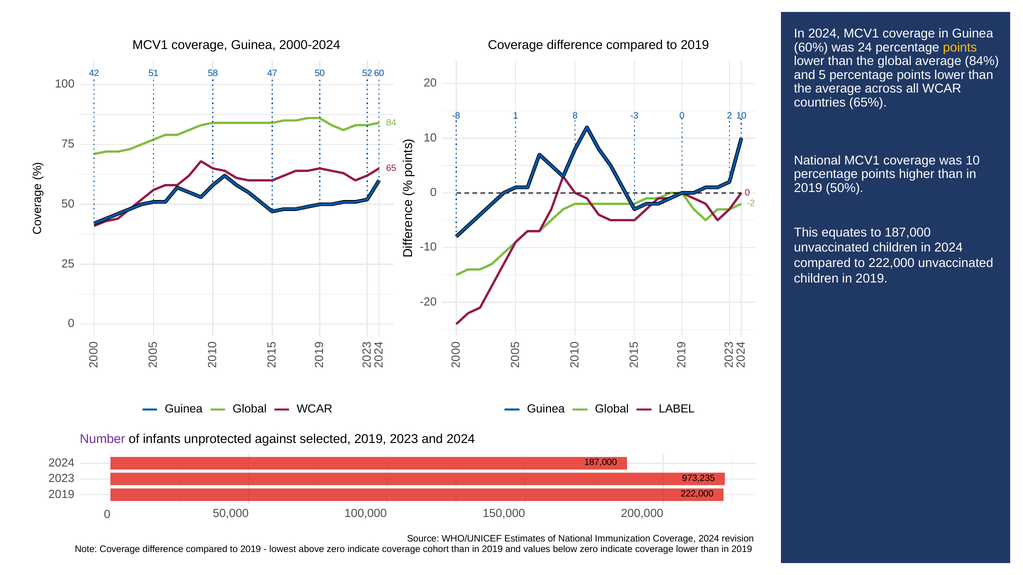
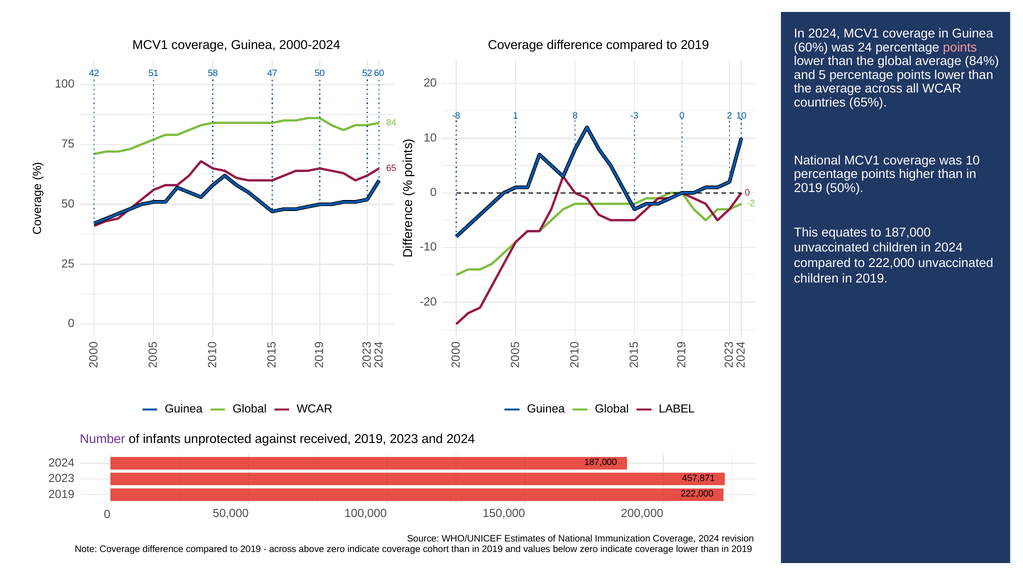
points colour: yellow -> pink (960, 47)
selected: selected -> received (325, 439)
973,235: 973,235 -> 457,871 (699, 478)
lowest: lowest -> across (283, 549)
